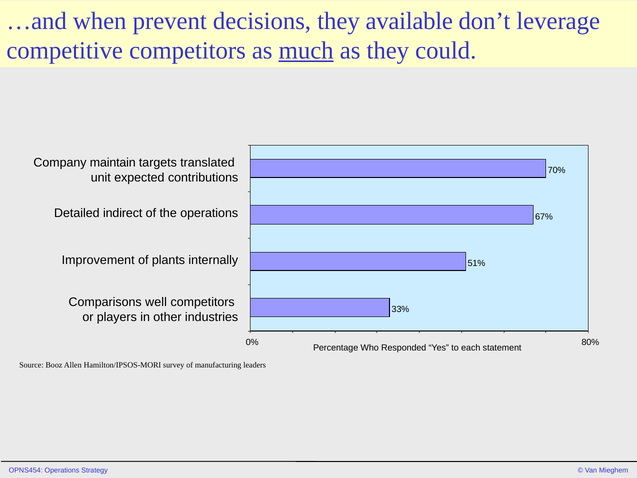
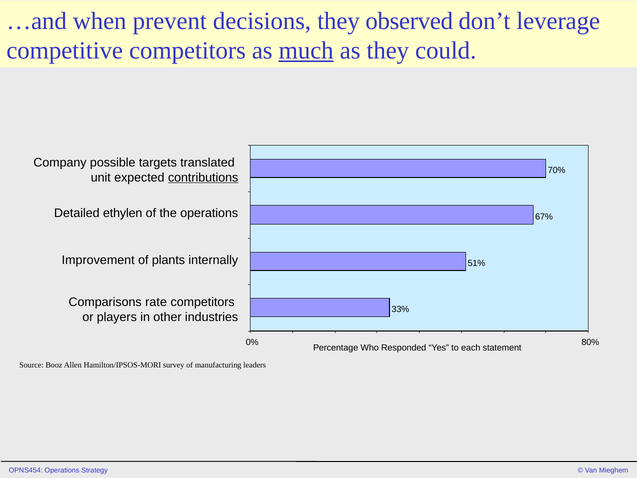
available: available -> observed (409, 21)
maintain: maintain -> possible (113, 163)
contributions underline: none -> present (203, 177)
indirect: indirect -> ethylen (123, 213)
well: well -> rate (156, 302)
